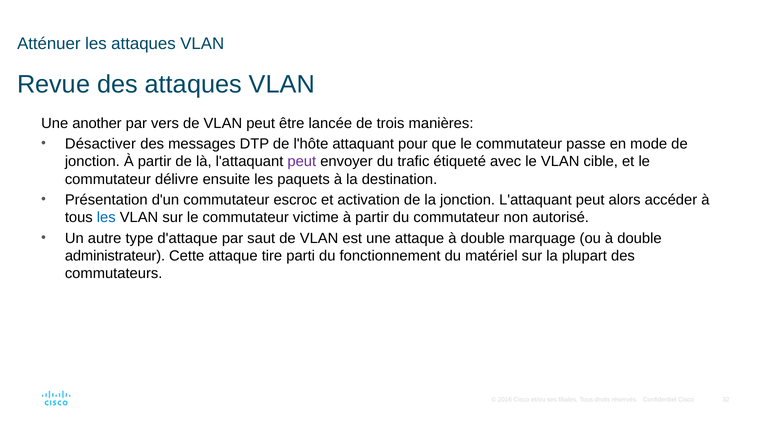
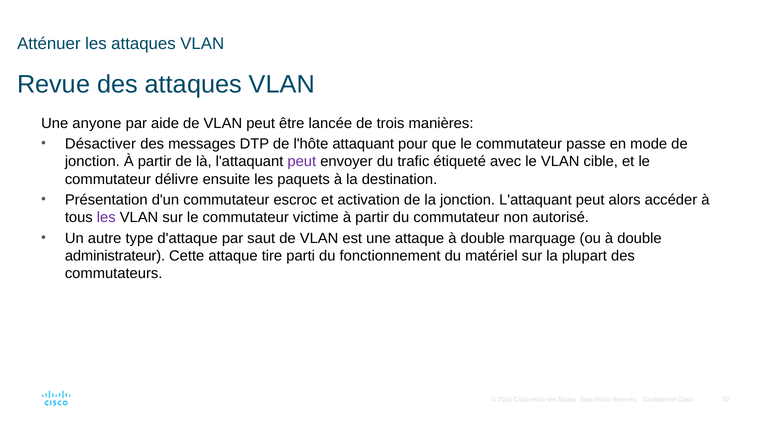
another: another -> anyone (97, 123)
vers: vers -> aide (165, 123)
les colour: blue -> purple (106, 218)
